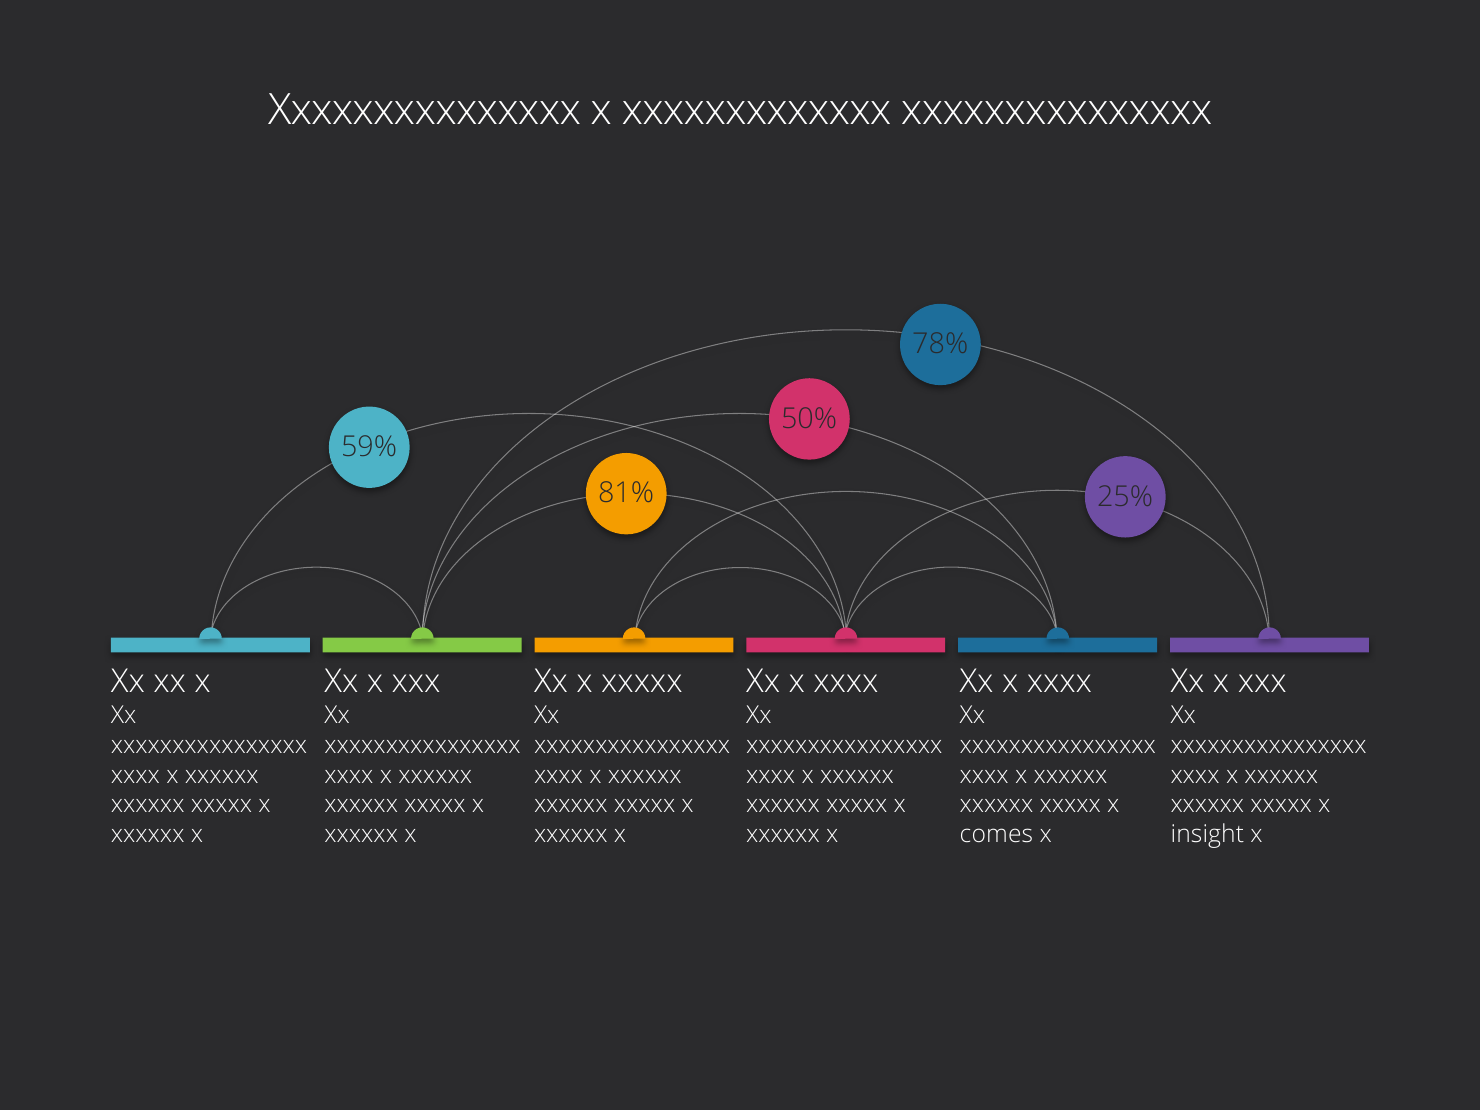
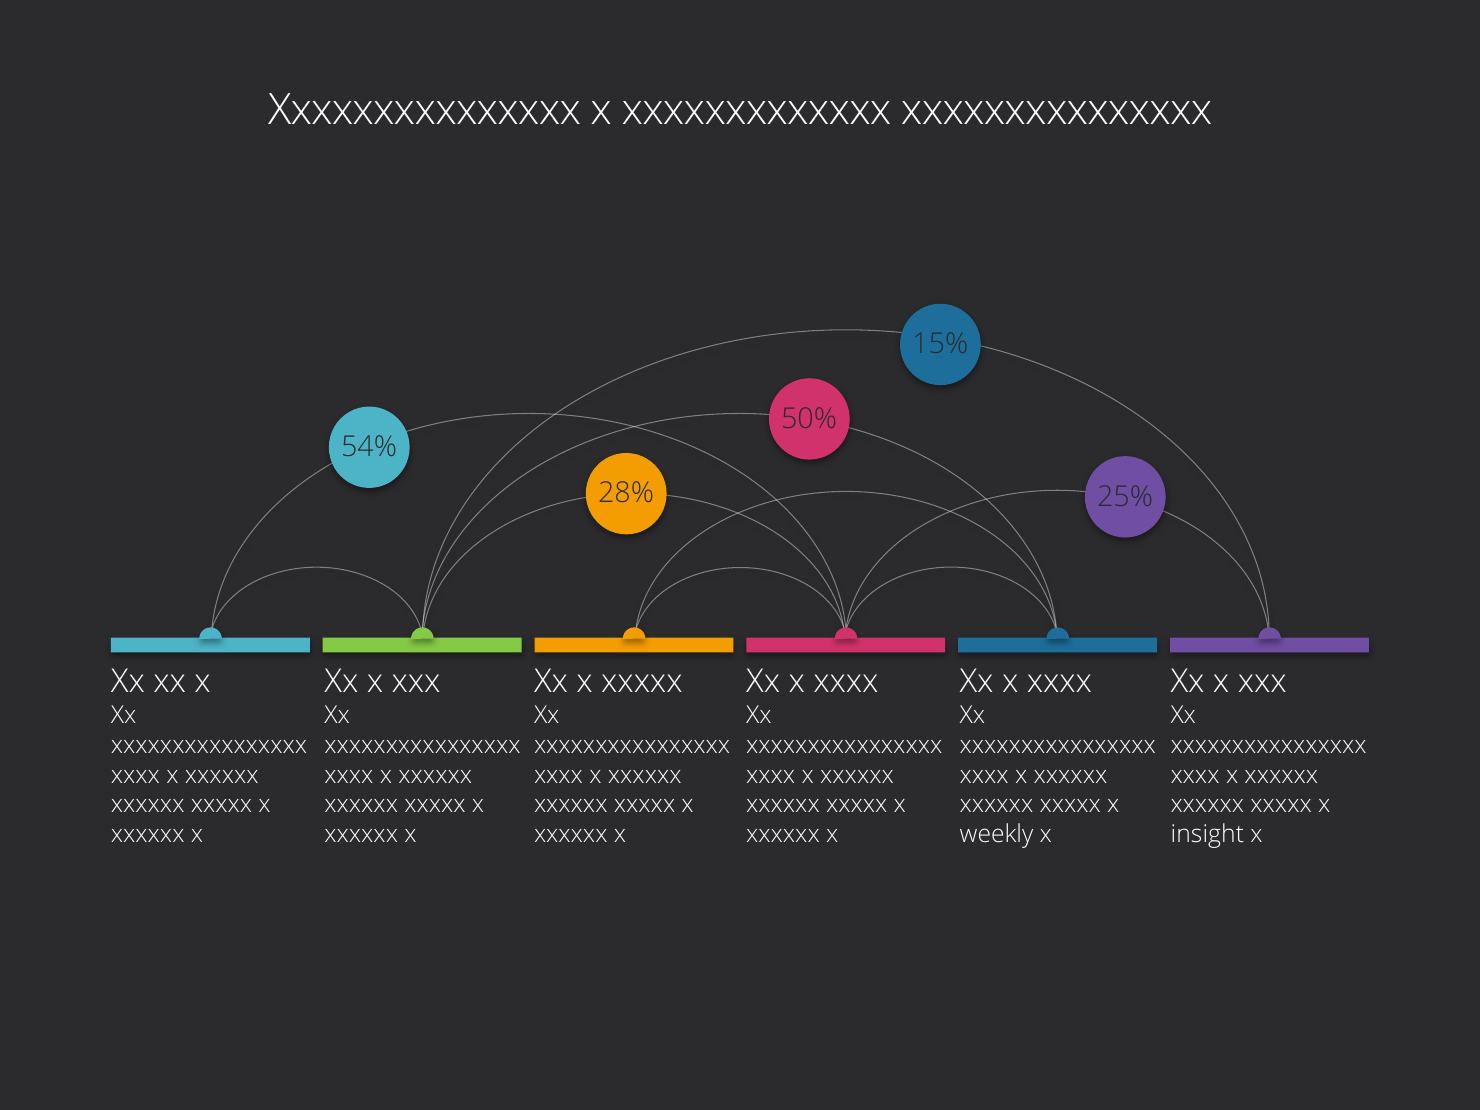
78%: 78% -> 15% (940, 344)
59%: 59% -> 54% (369, 447)
81%: 81% -> 28% (626, 493)
comes: comes -> weekly (997, 834)
